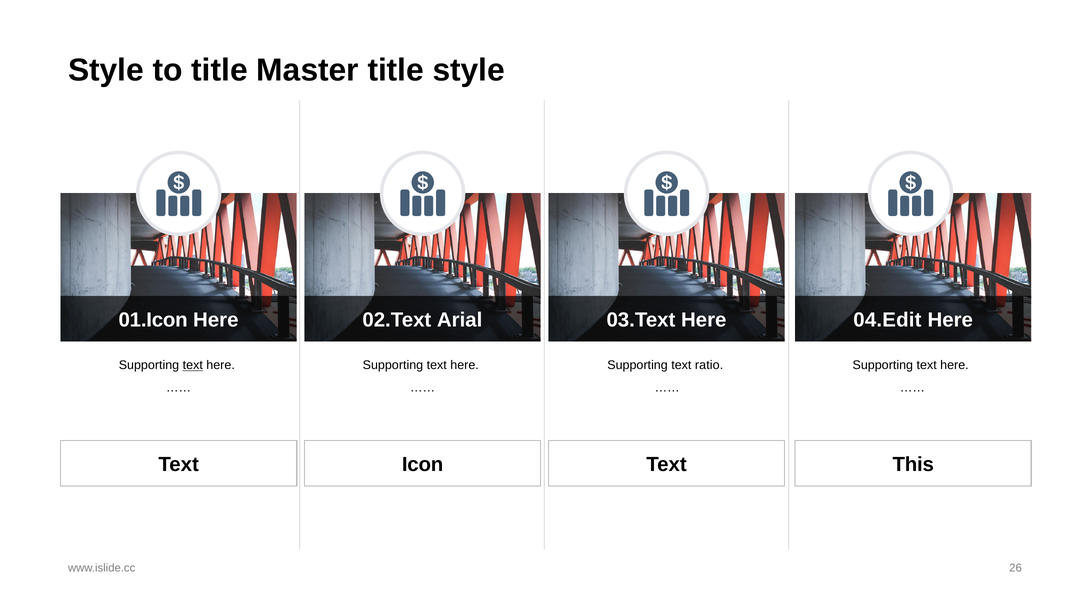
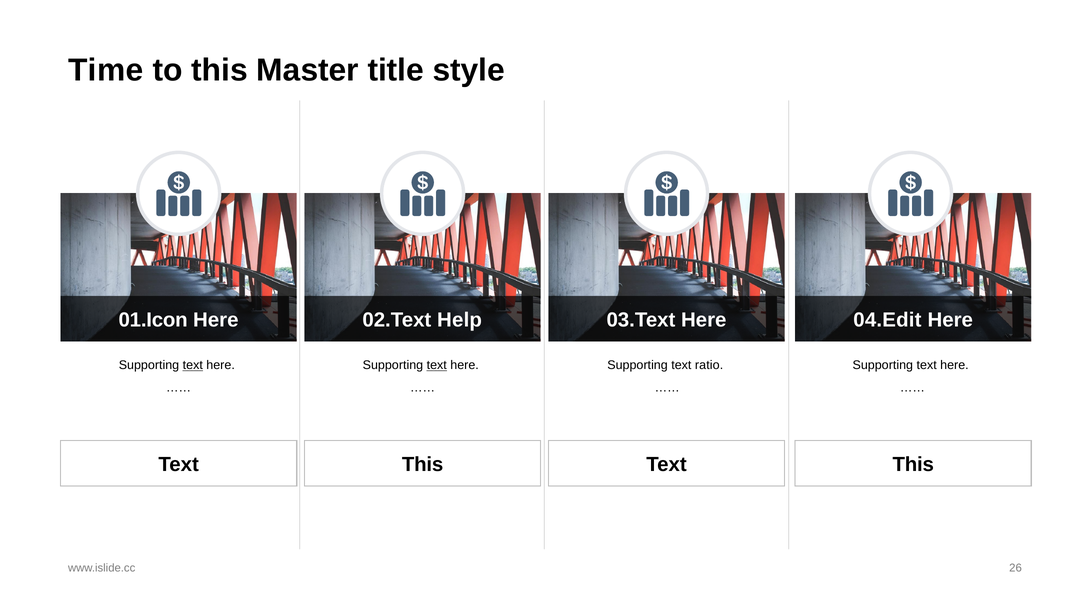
Style: Style -> Time (106, 70)
to title: title -> this (220, 70)
Arial: Arial -> Help (460, 320)
text underline: none -> present (437, 365)
Icon: Icon -> This (423, 465)
